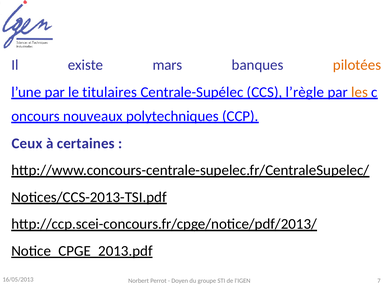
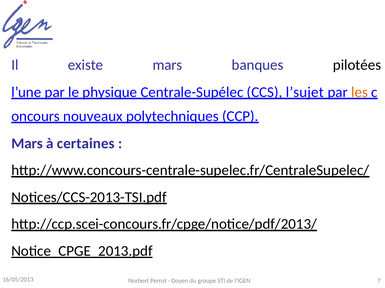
pilotées colour: orange -> black (357, 65)
titulaires: titulaires -> physique (110, 92)
l’règle: l’règle -> l’sujet (305, 92)
Ceux: Ceux -> Mars (27, 144)
